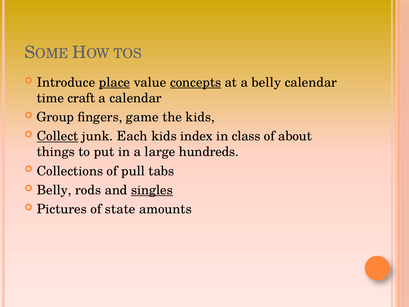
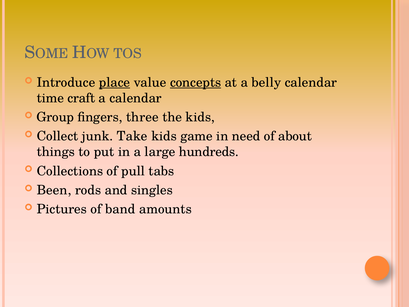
game: game -> three (142, 117)
Collect underline: present -> none (58, 136)
Each: Each -> Take (132, 136)
index: index -> game (197, 136)
class: class -> need (246, 136)
Belly: Belly -> Been (54, 190)
singles underline: present -> none (152, 190)
state: state -> band (120, 209)
